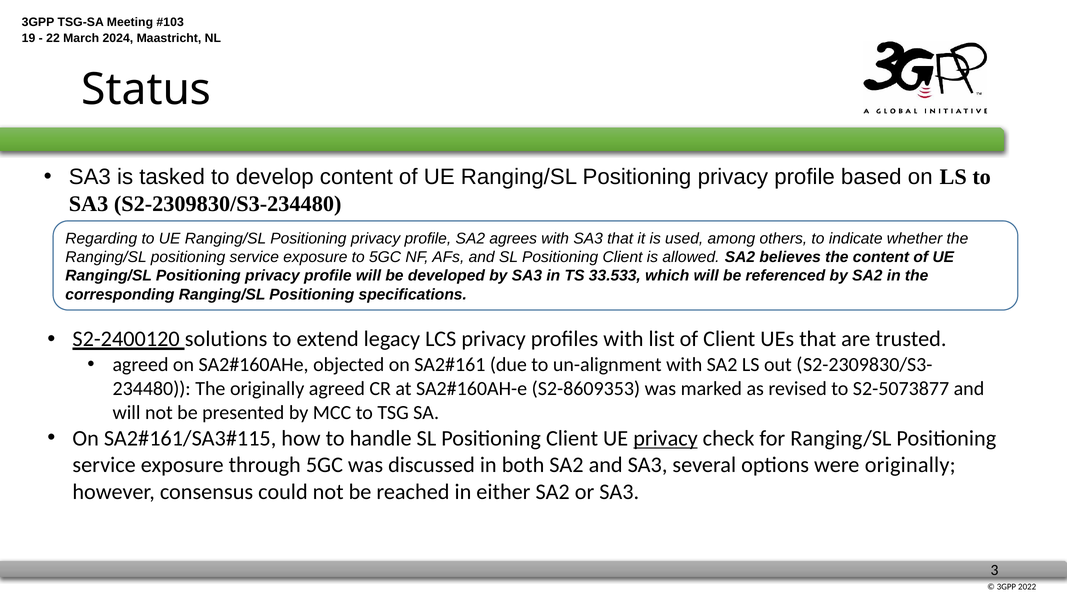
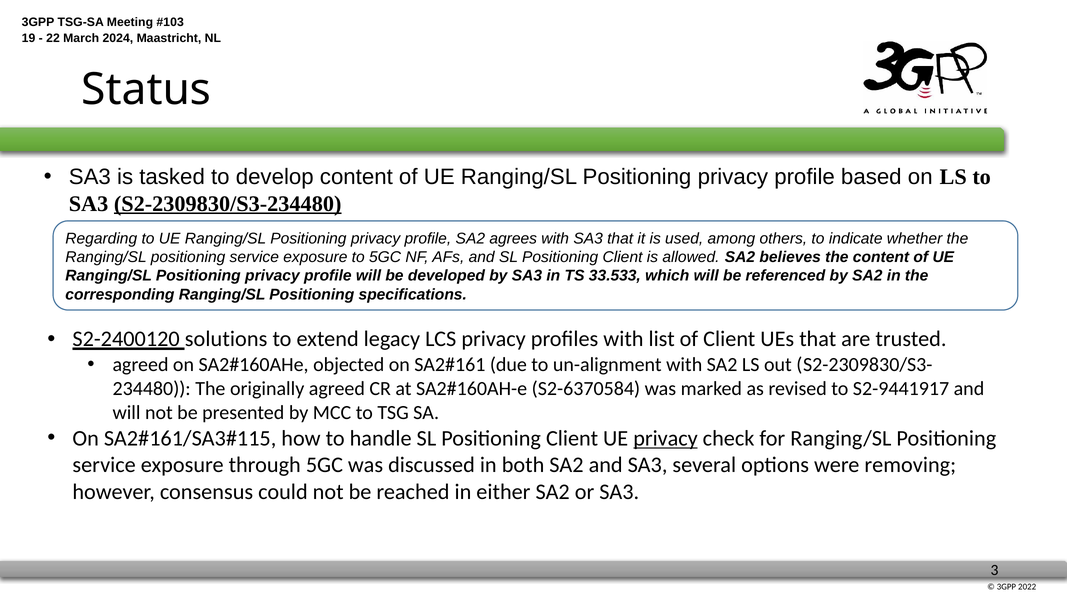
S2-2309830/S3-234480 underline: none -> present (228, 204)
S2-8609353: S2-8609353 -> S2-6370584 (586, 389)
S2-5073877: S2-5073877 -> S2-9441917 (901, 389)
were originally: originally -> removing (910, 465)
